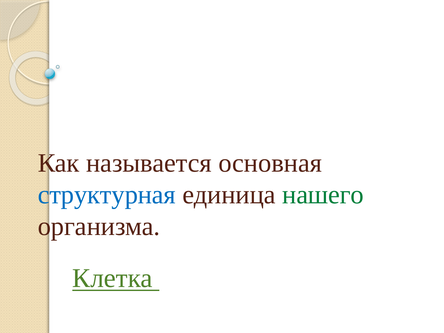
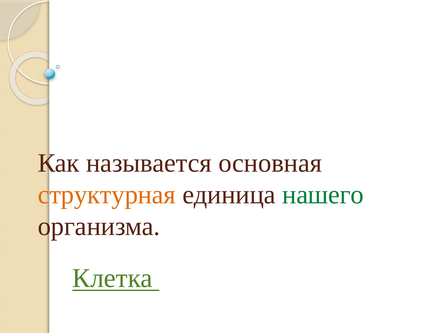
структурная colour: blue -> orange (107, 195)
